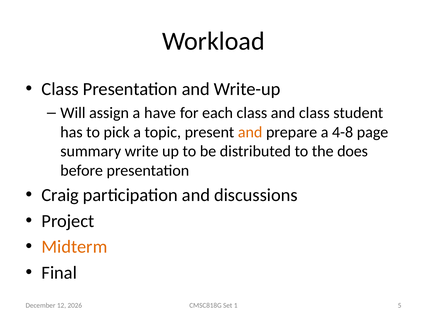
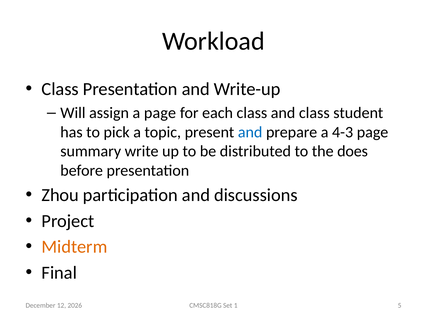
a have: have -> page (160, 113)
and colour: orange -> blue (250, 132)
4-8: 4-8 -> 4-3 (343, 132)
Craig: Craig -> Zhou (60, 195)
